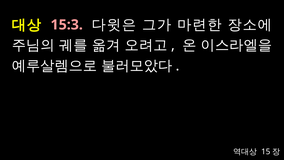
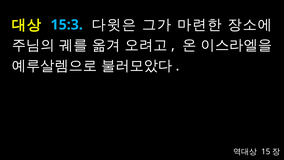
15:3 colour: pink -> light blue (67, 25)
